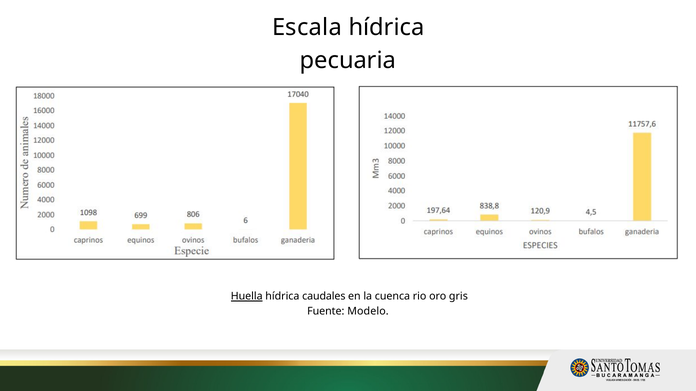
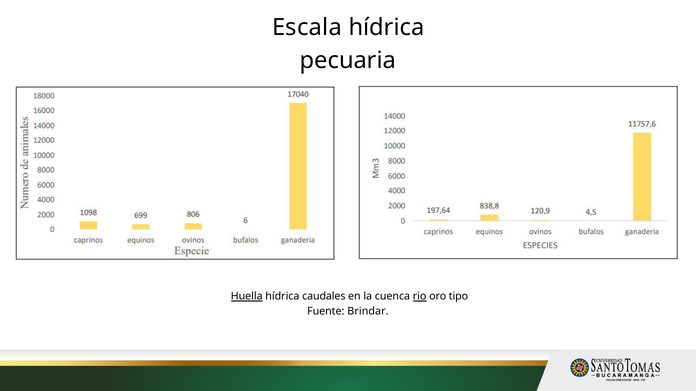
rio underline: none -> present (420, 297)
gris: gris -> tipo (458, 297)
Modelo: Modelo -> Brindar (368, 312)
